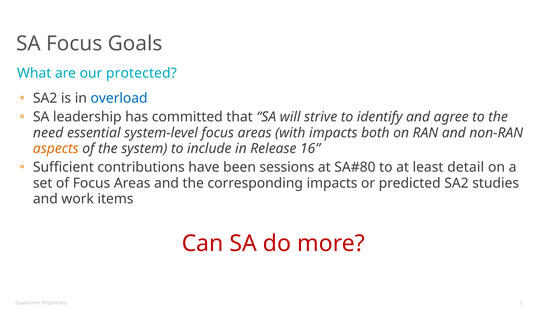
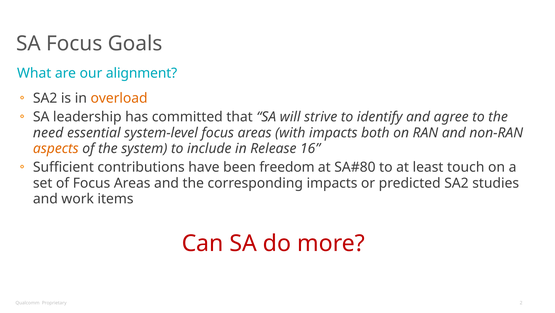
protected: protected -> alignment (142, 73)
overload colour: blue -> orange (119, 98)
sessions: sessions -> freedom (287, 167)
detail: detail -> touch (466, 167)
